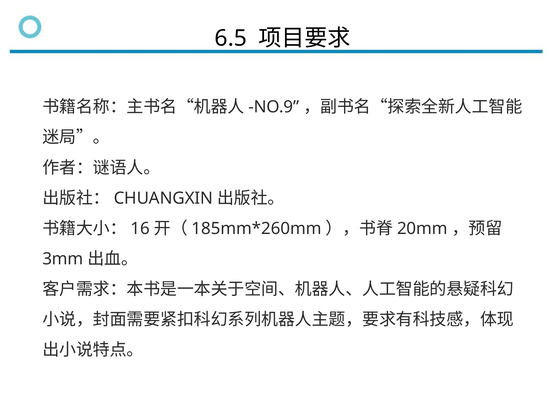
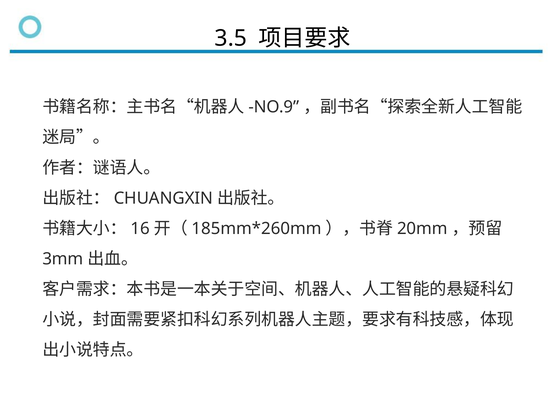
6.5: 6.5 -> 3.5 (231, 38)
